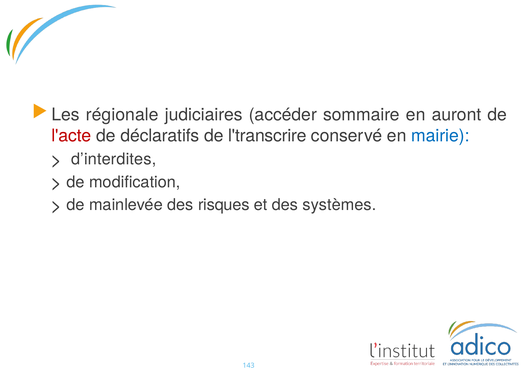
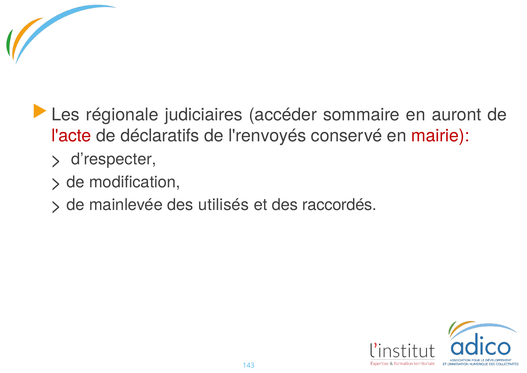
l'transcrire: l'transcrire -> l'renvoyés (267, 136)
mairie colour: blue -> red (440, 136)
d’interdites: d’interdites -> d’respecter (114, 159)
risques: risques -> utilisés (224, 205)
systèmes: systèmes -> raccordés (340, 205)
